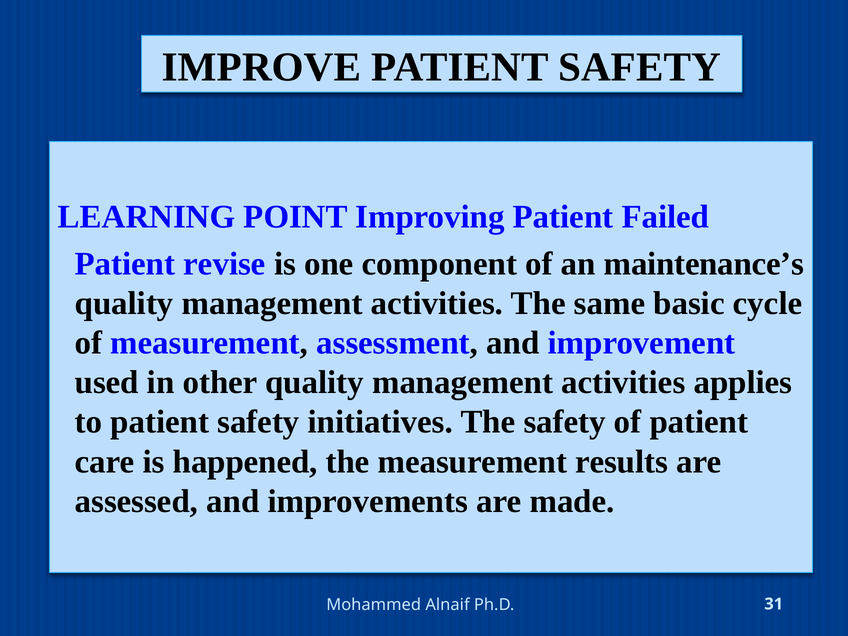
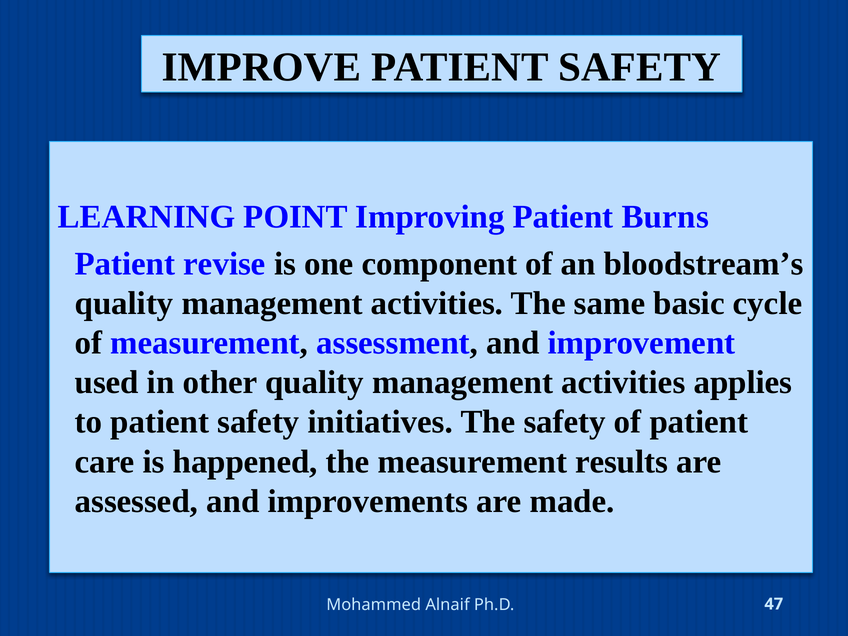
Failed: Failed -> Burns (665, 217)
maintenance’s: maintenance’s -> bloodstream’s (704, 264)
31: 31 -> 47 (774, 604)
